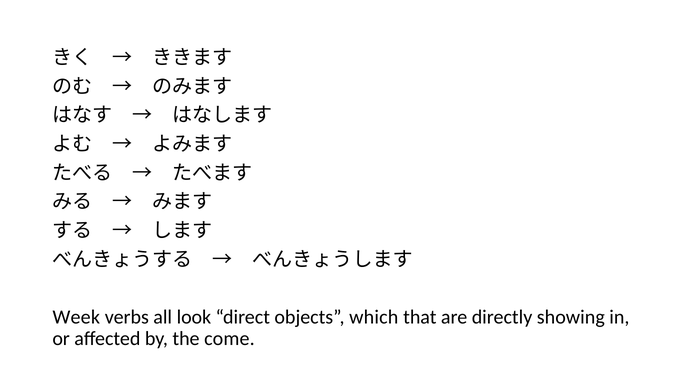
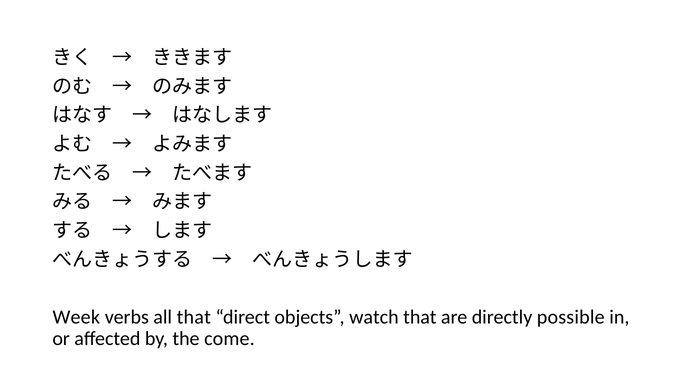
all look: look -> that (194, 317)
which: which -> watch (374, 317)
showing: showing -> possible (571, 317)
